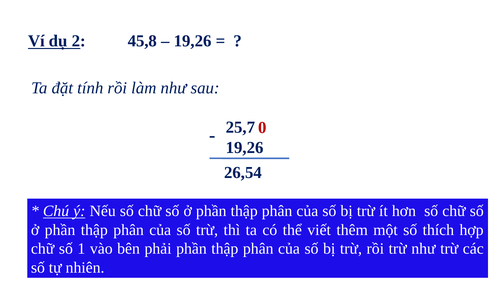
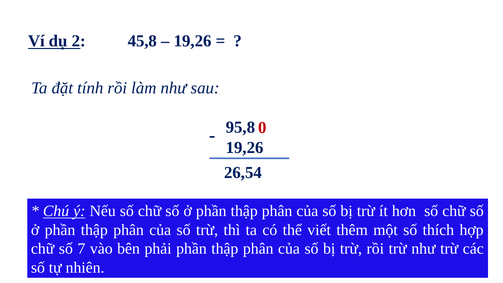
25,7: 25,7 -> 95,8 (241, 127)
1: 1 -> 7 (81, 249)
